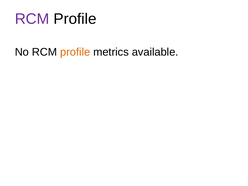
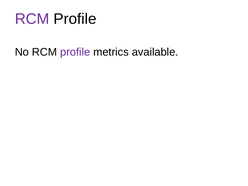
profile colour: orange -> purple (75, 52)
